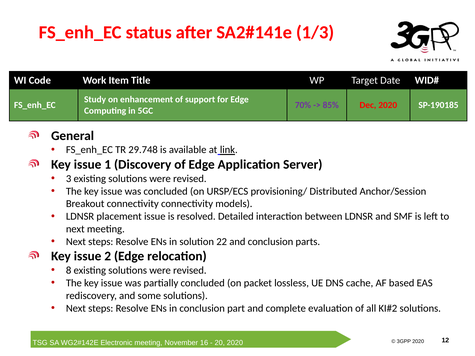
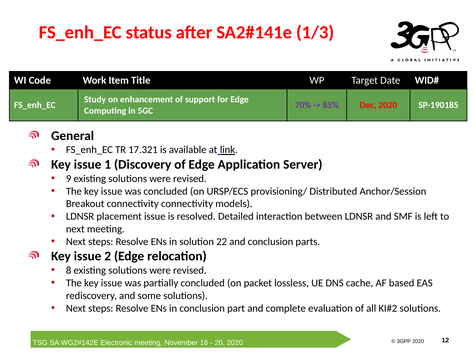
29.748: 29.748 -> 17.321 (143, 150)
3: 3 -> 9 (69, 179)
